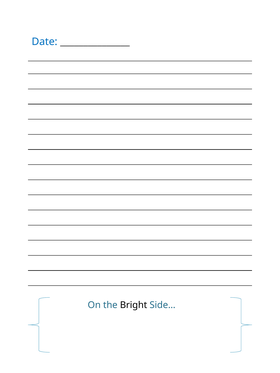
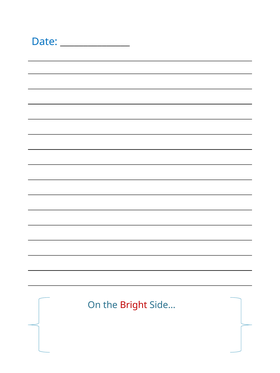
Bright colour: black -> red (134, 305)
